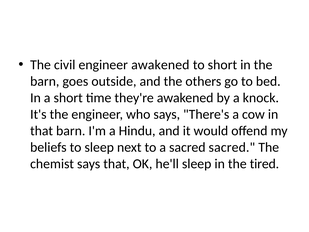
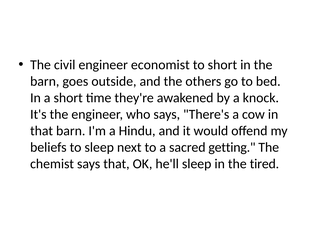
engineer awakened: awakened -> economist (160, 65)
sacred sacred: sacred -> getting (232, 147)
